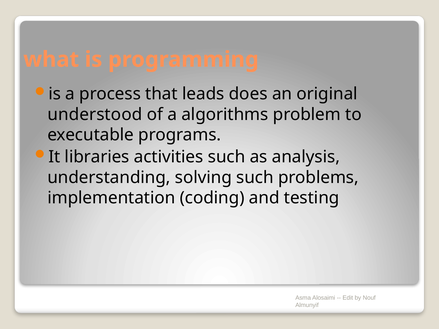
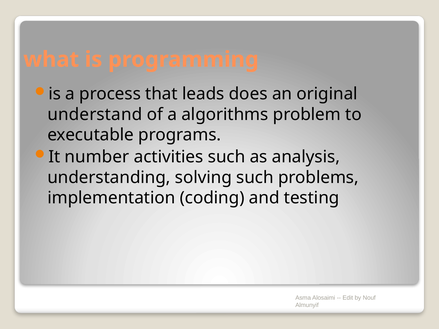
understood: understood -> understand (95, 115)
libraries: libraries -> number (97, 157)
